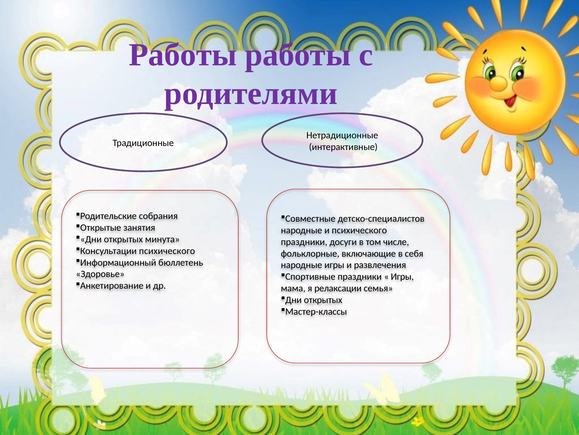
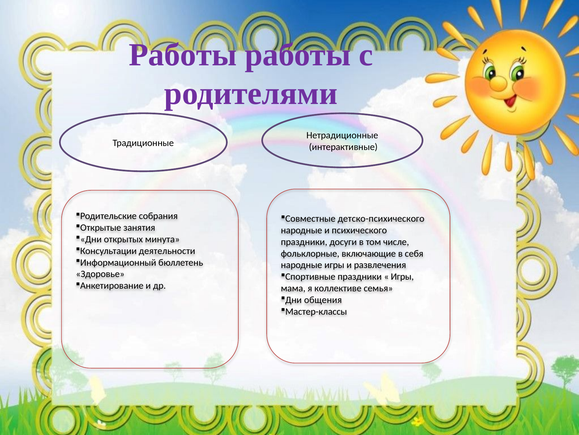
детско-специалистов: детско-специалистов -> детско-психического (381, 218)
психического: психического -> деятельности (167, 250)
релаксации: релаксации -> коллективе (338, 288)
открытых: открытых -> общения (323, 299)
